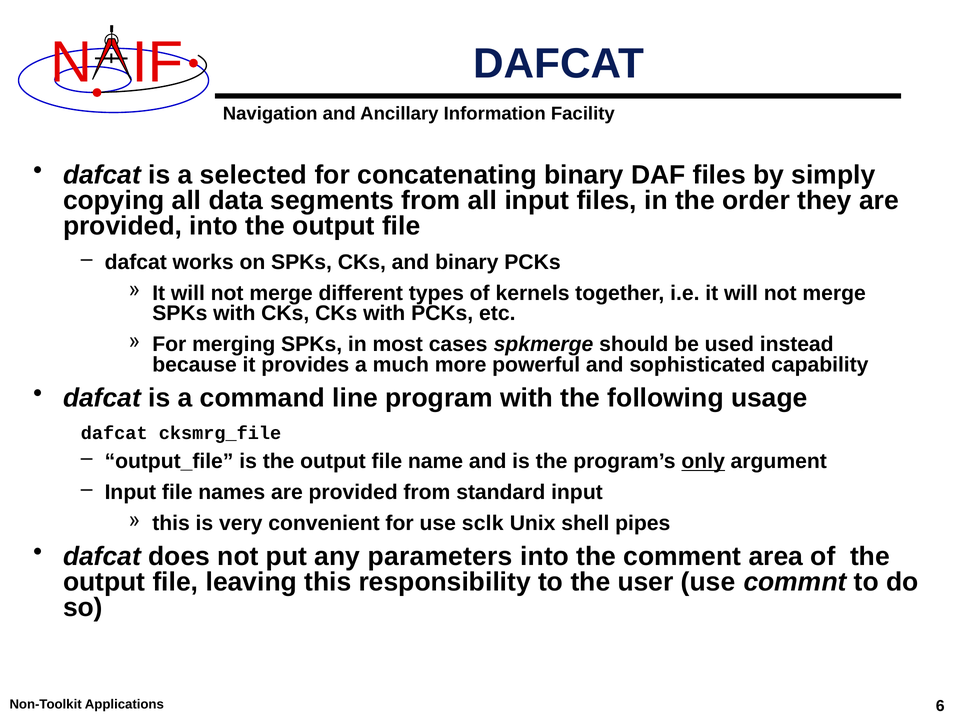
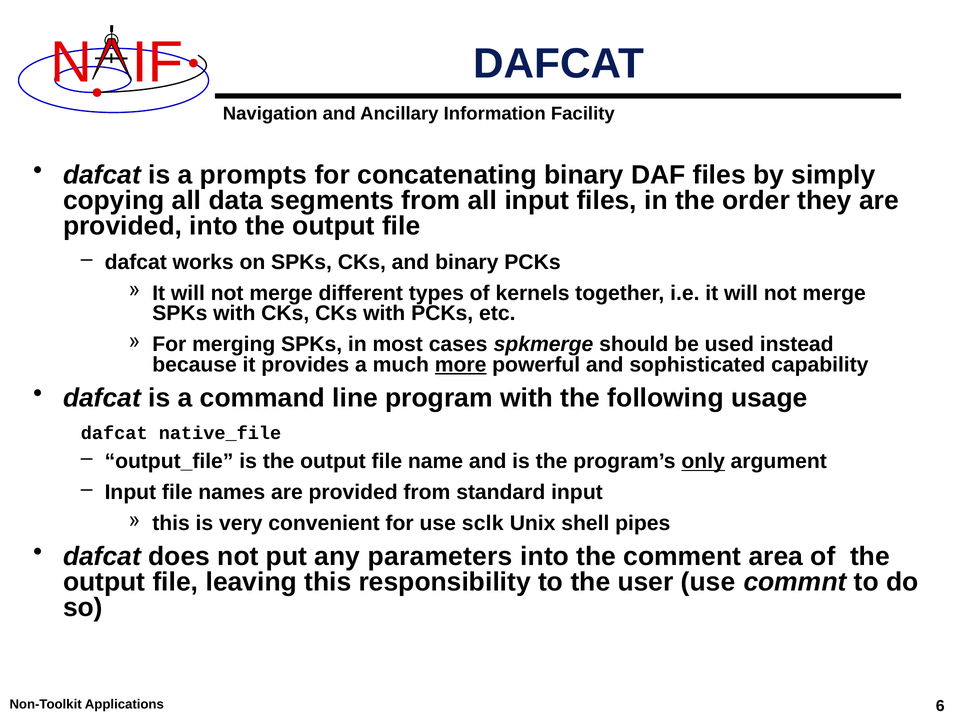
selected: selected -> prompts (253, 175)
more underline: none -> present (461, 365)
cksmrg_file: cksmrg_file -> native_file (220, 433)
